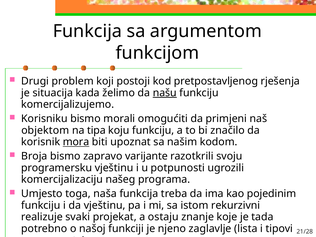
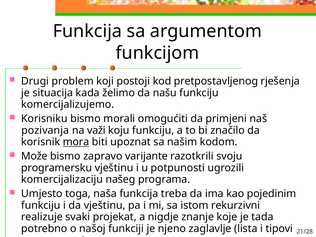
našu underline: present -> none (165, 93)
objektom: objektom -> pozivanja (45, 130)
tipa: tipa -> važi (96, 130)
Broja: Broja -> Može (34, 156)
ostaju: ostaju -> nigdje (163, 217)
